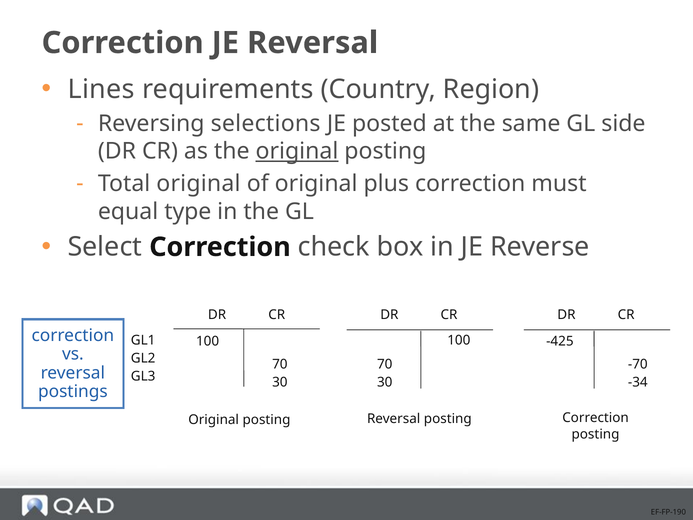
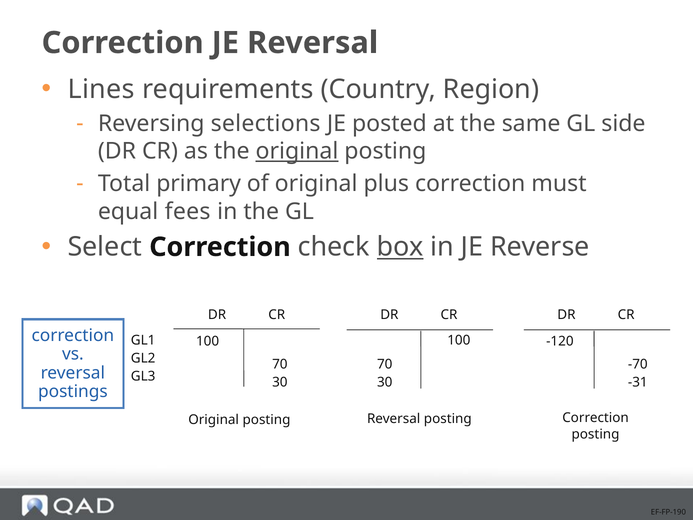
Total original: original -> primary (199, 184)
type: type -> fees (188, 211)
box underline: none -> present (400, 247)
-425: -425 -> -120 (560, 341)
-34: -34 -> -31 (638, 382)
